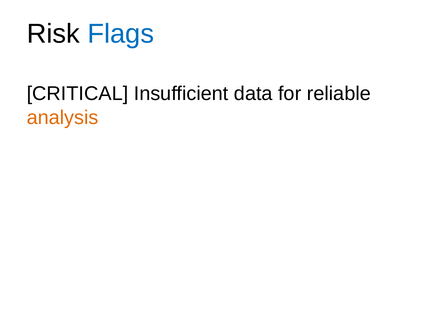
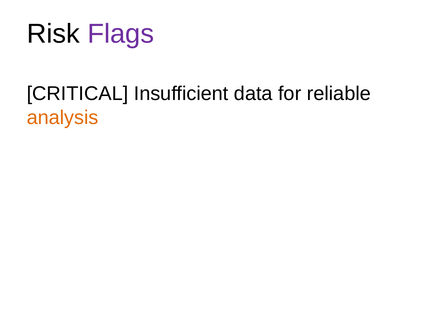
Flags colour: blue -> purple (121, 34)
